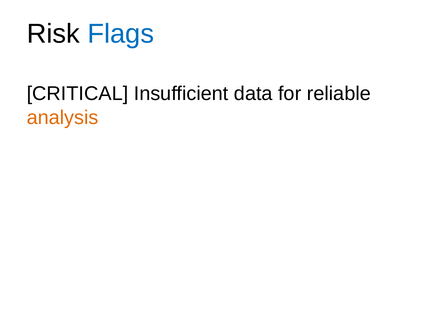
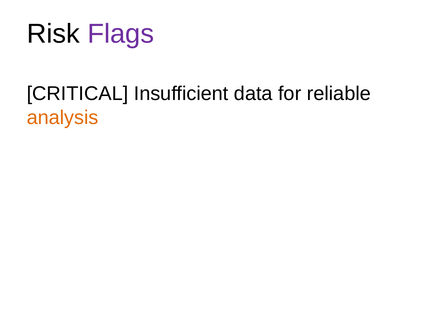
Flags colour: blue -> purple (121, 34)
